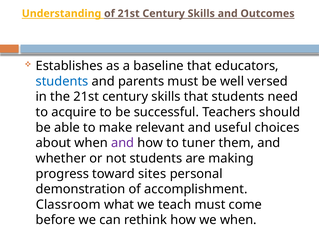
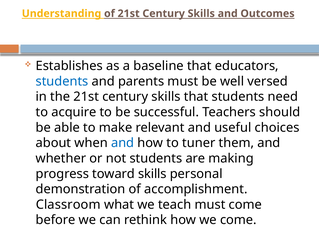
and colour: purple -> blue (123, 143)
toward sites: sites -> skills (152, 174)
we when: when -> come (238, 220)
